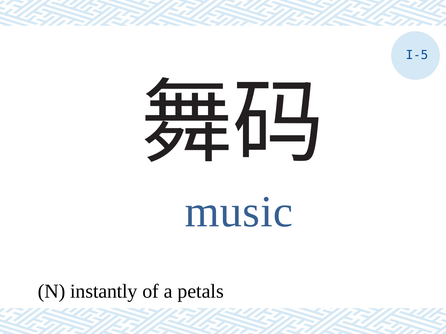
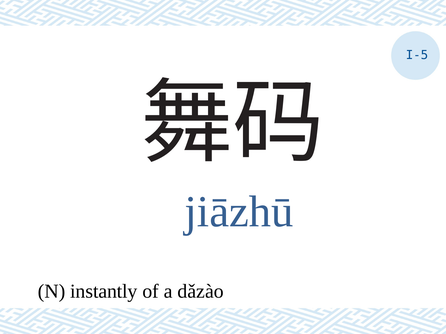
music: music -> jiāzhū (239, 212)
petals: petals -> dǎzào (201, 292)
